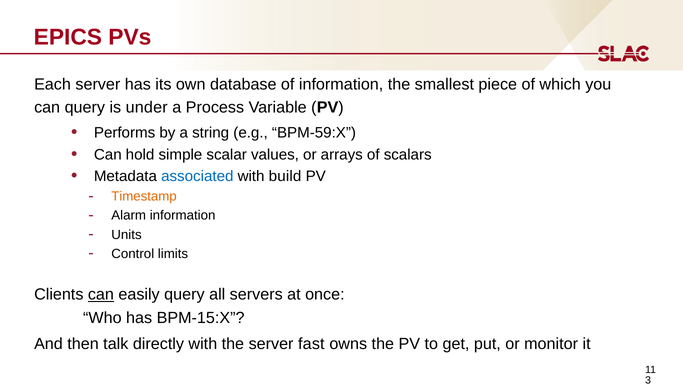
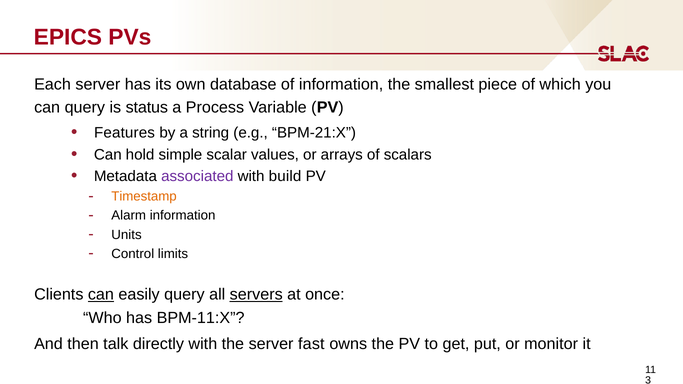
under: under -> status (147, 108)
Performs: Performs -> Features (124, 133)
BPM-59:X: BPM-59:X -> BPM-21:X (314, 133)
associated colour: blue -> purple (197, 176)
servers underline: none -> present (256, 295)
BPM-15:X: BPM-15:X -> BPM-11:X (201, 318)
